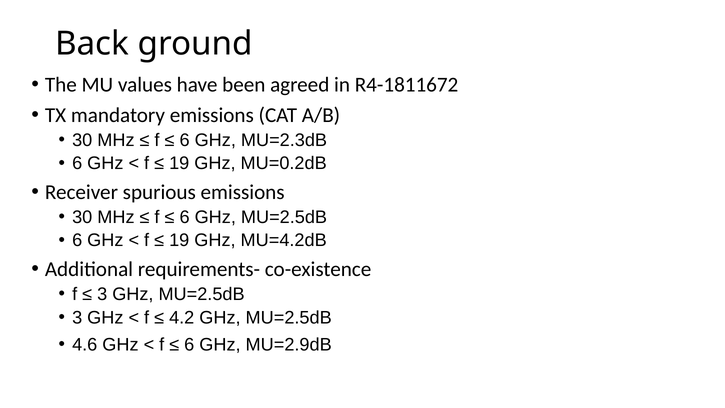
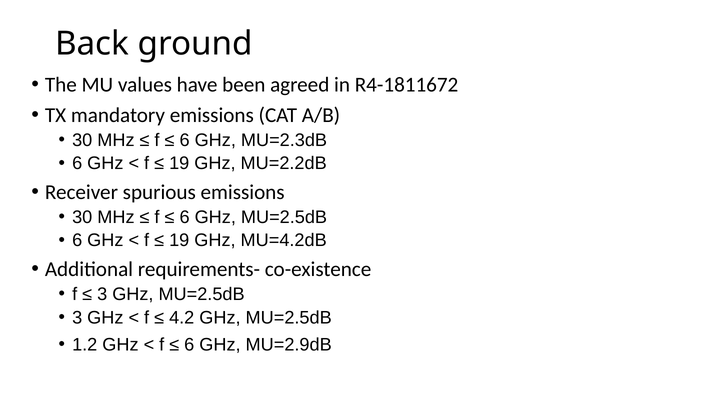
MU=0.2dB: MU=0.2dB -> MU=2.2dB (284, 163)
4.6: 4.6 -> 1.2 (85, 344)
